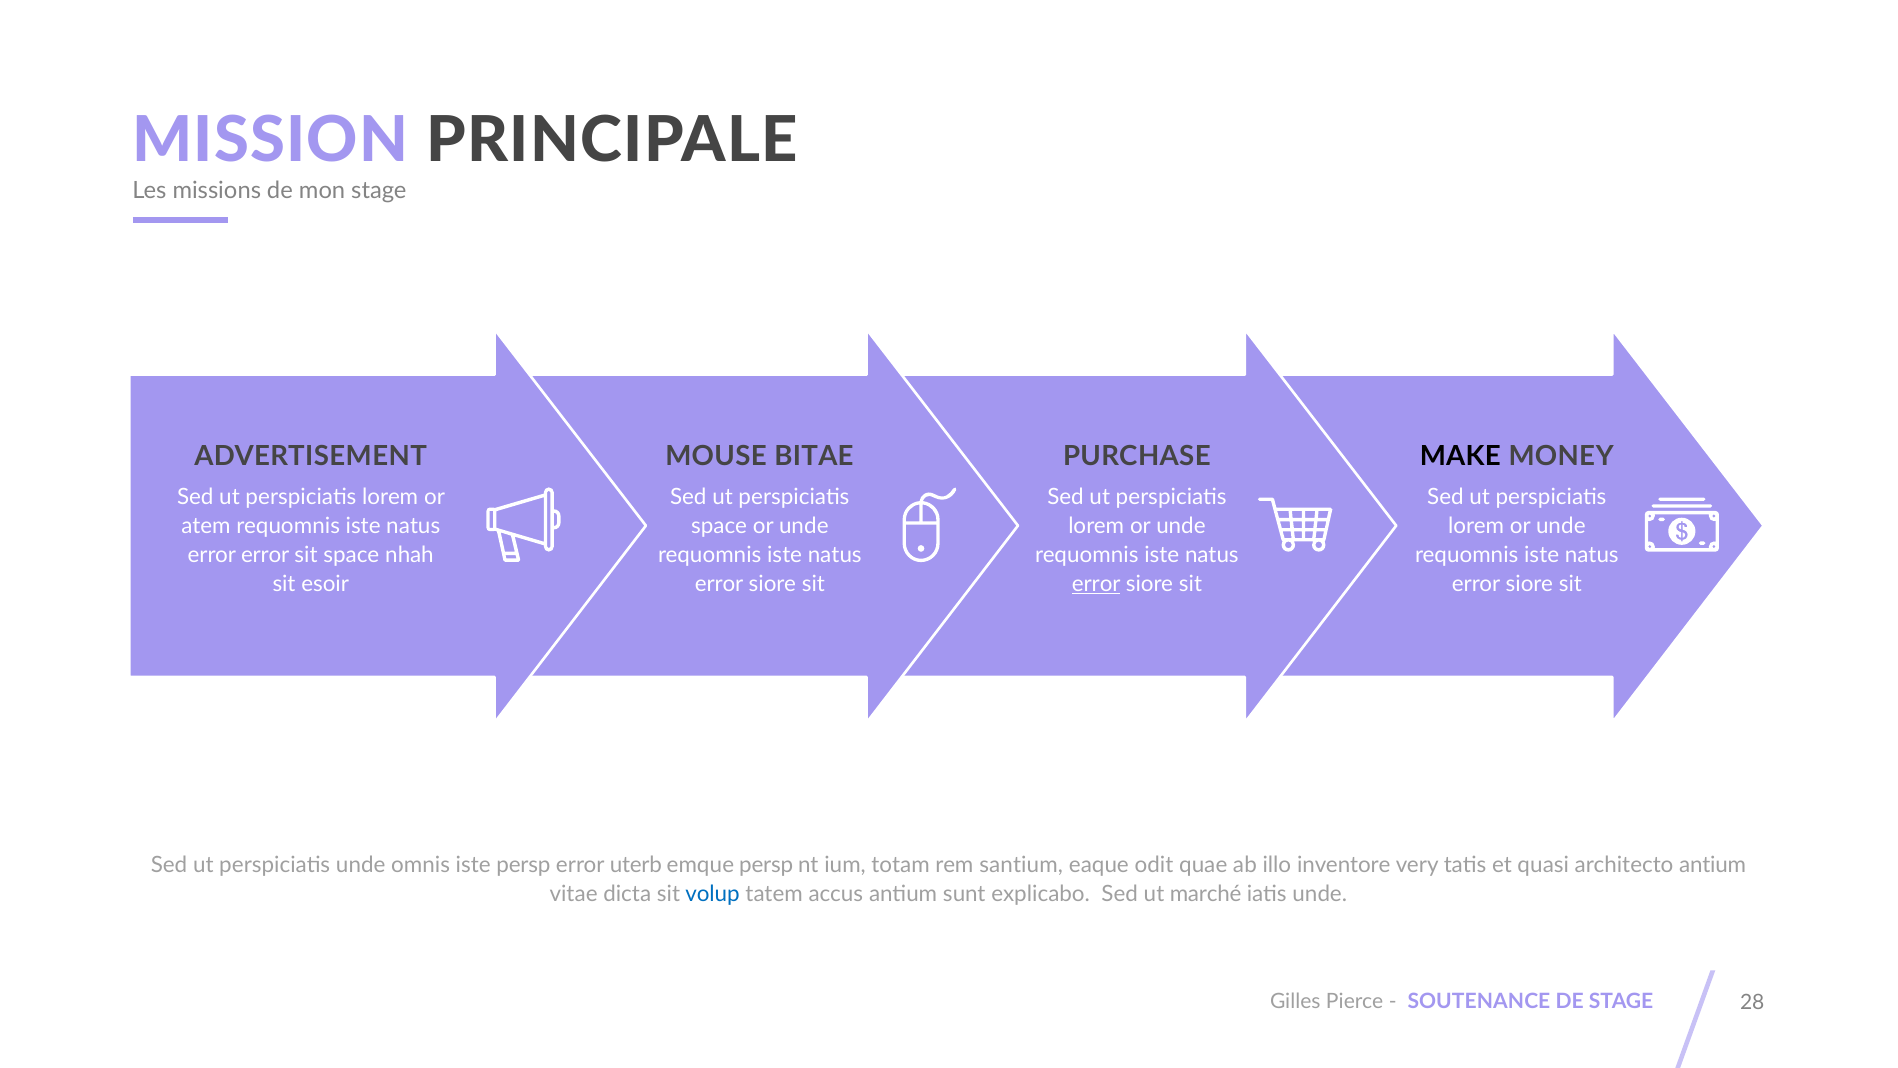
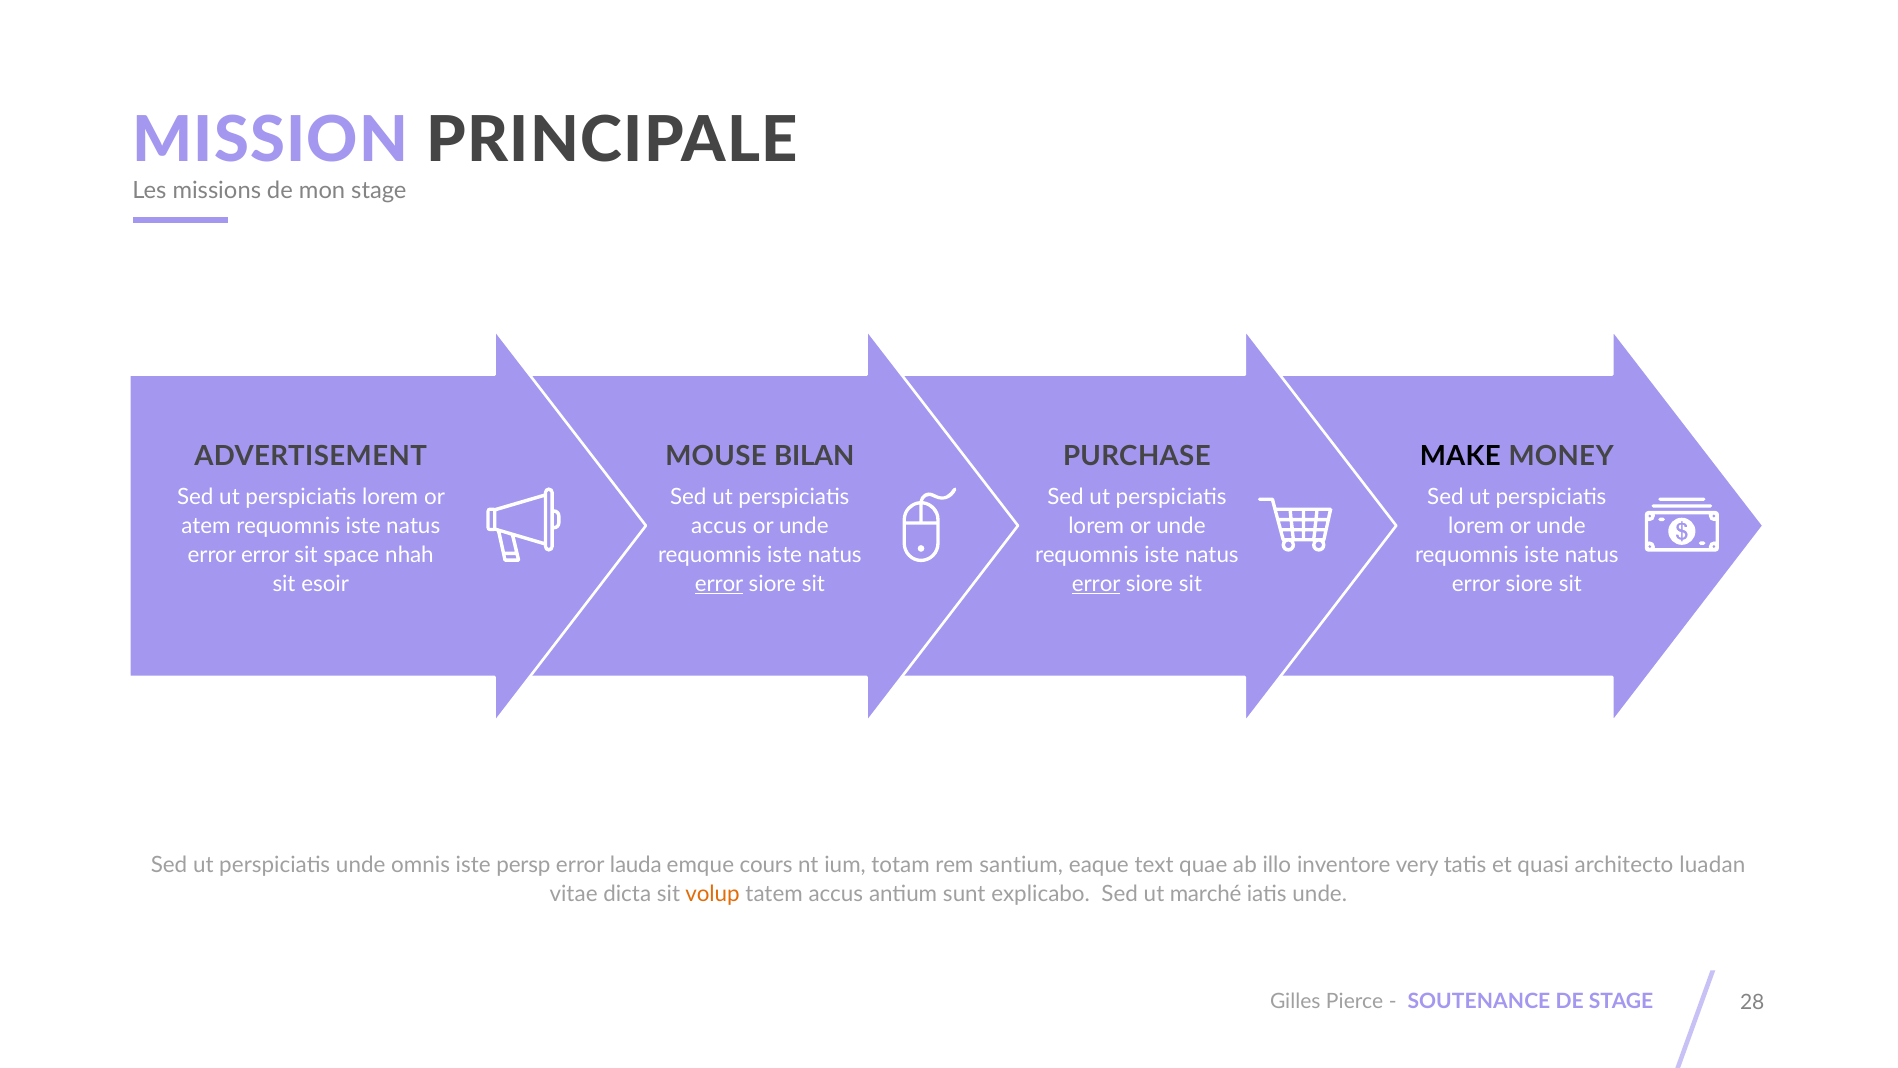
BITAE: BITAE -> BILAN (814, 456)
space: space -> accus (719, 525)
error underline: none -> present (719, 583)
uterb: uterb -> lauda (636, 865)
emque persp: persp -> cours (766, 865)
odit: odit -> text (1154, 865)
architecto antium: antium -> luadan (1712, 865)
volup colour: blue -> orange (712, 894)
